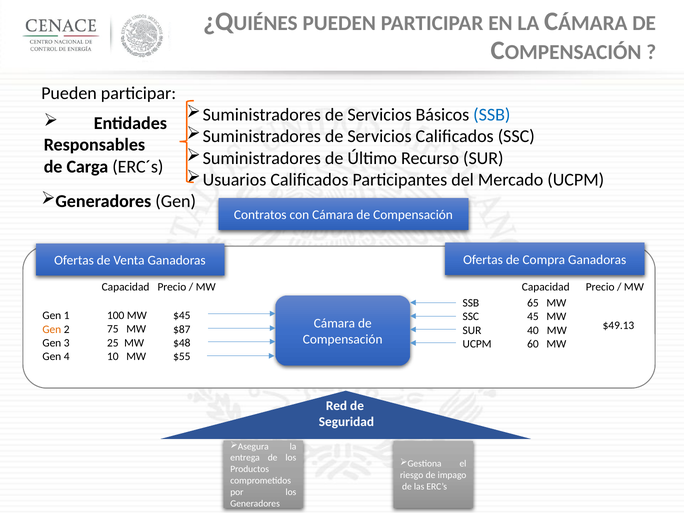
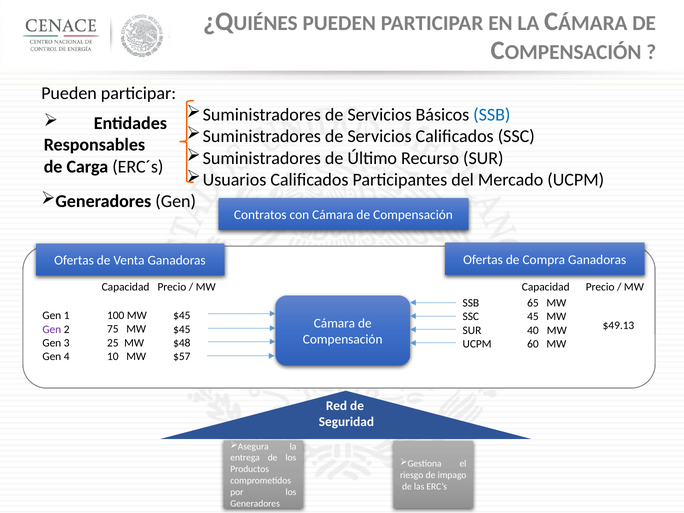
Gen colour: orange -> purple (52, 329)
$87: $87 -> $45 (182, 329)
$55: $55 -> $57 (182, 357)
